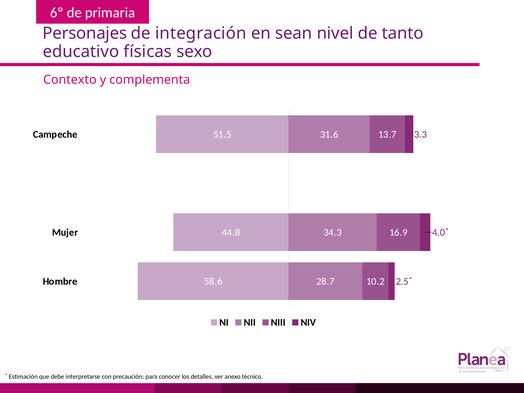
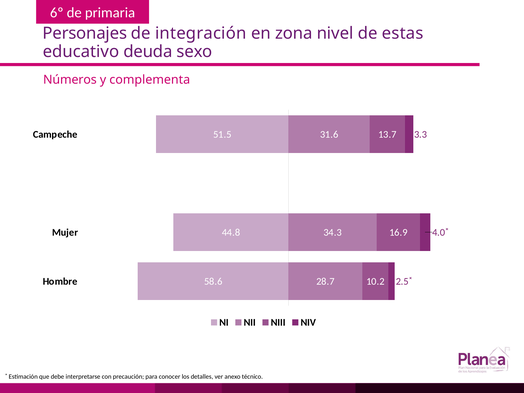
sean: sean -> zona (294, 33)
tanto: tanto -> estas (403, 33)
físicas: físicas -> deuda (148, 52)
Contexto: Contexto -> Números (70, 80)
